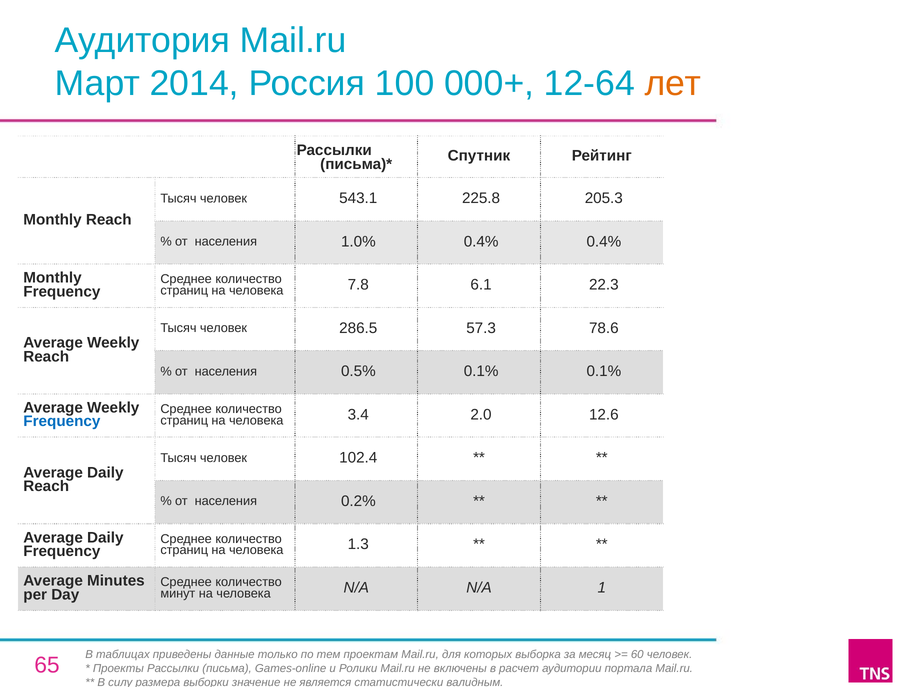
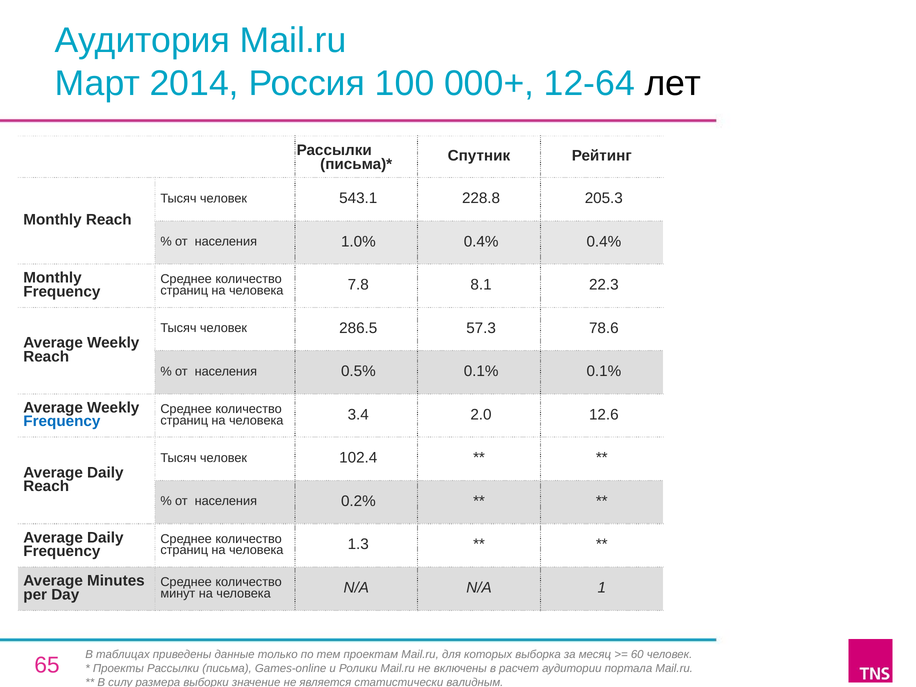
лет colour: orange -> black (673, 83)
225.8: 225.8 -> 228.8 (481, 198)
6.1: 6.1 -> 8.1 (481, 285)
